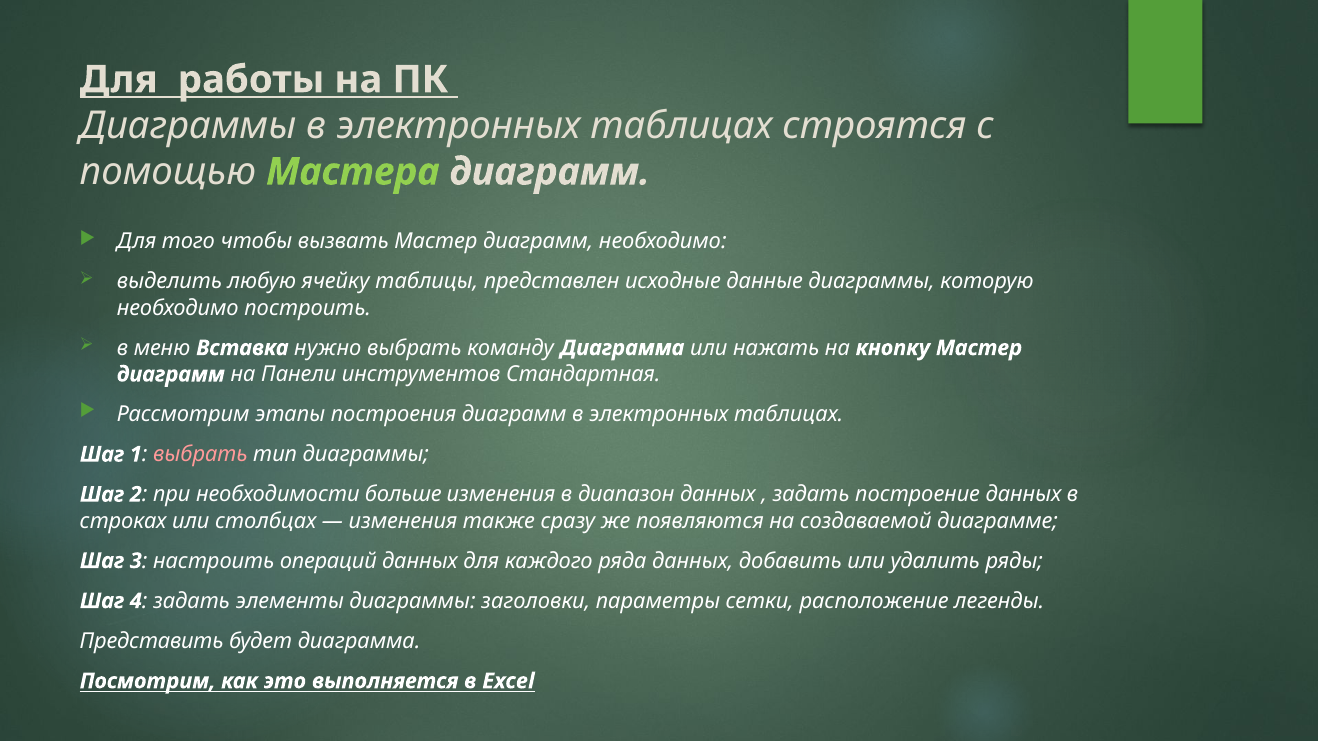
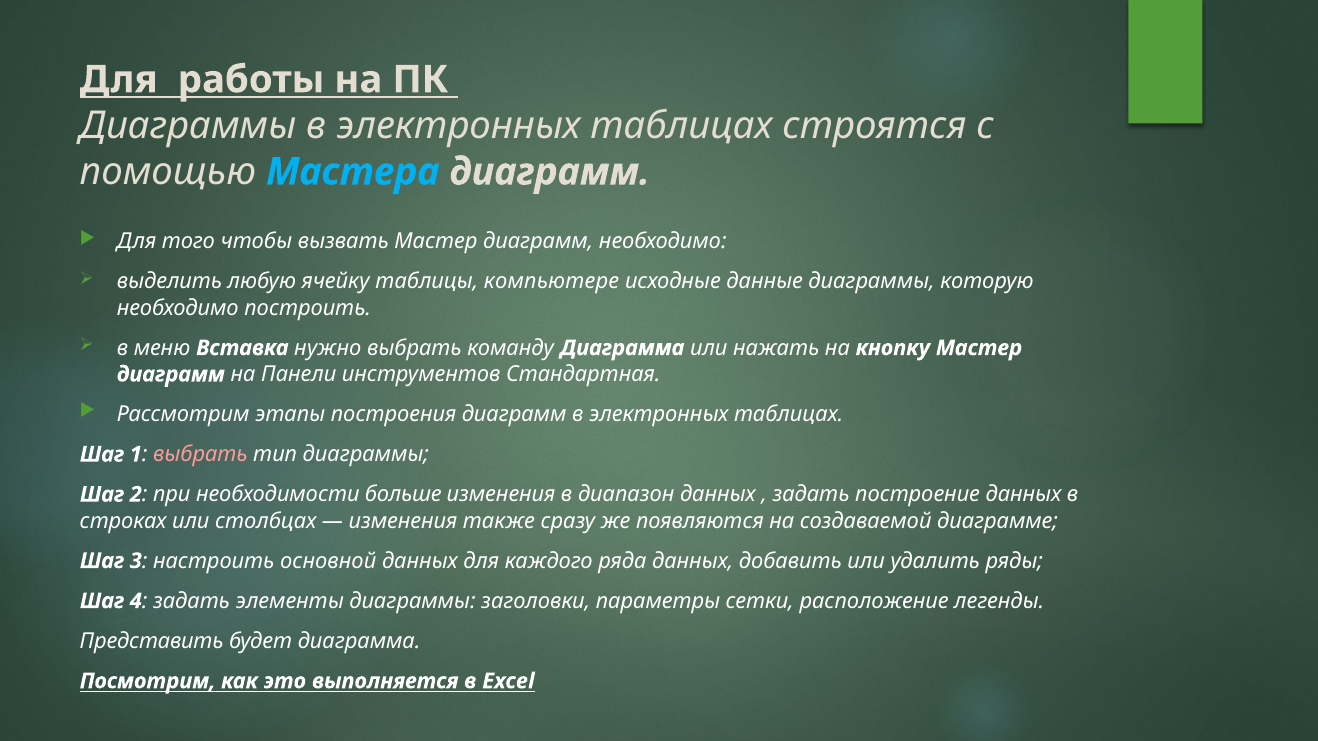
Мастера colour: light green -> light blue (353, 172)
представлен: представлен -> компьютере (552, 282)
операций: операций -> основной (328, 561)
